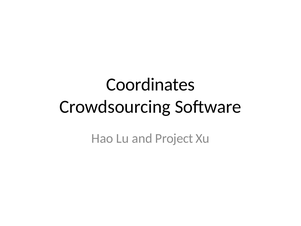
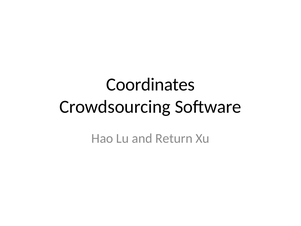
Project: Project -> Return (174, 138)
